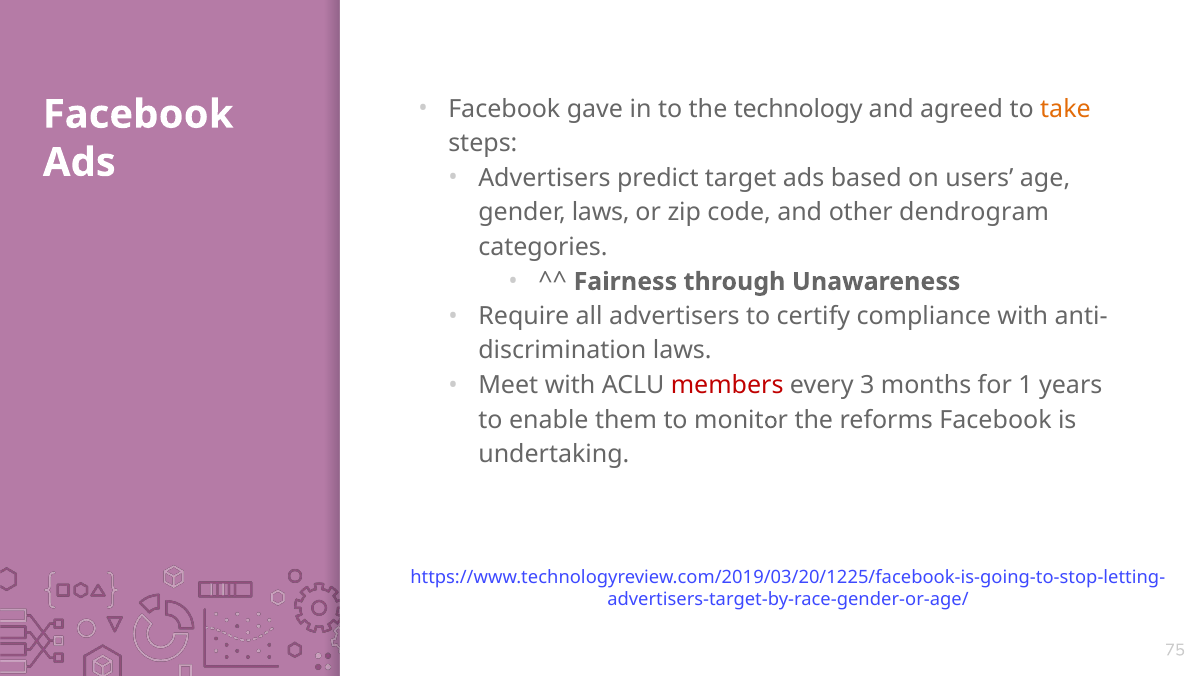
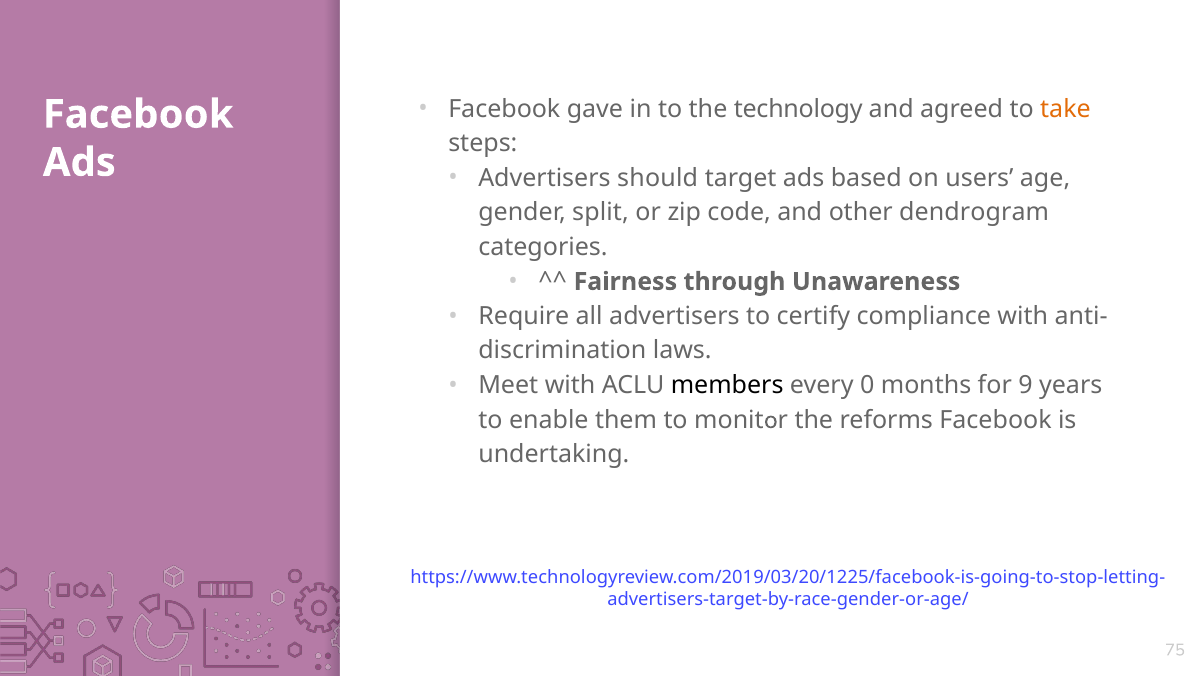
predict: predict -> should (658, 178)
gender laws: laws -> split (601, 213)
members colour: red -> black (727, 385)
3: 3 -> 0 (867, 385)
1: 1 -> 9 (1025, 385)
